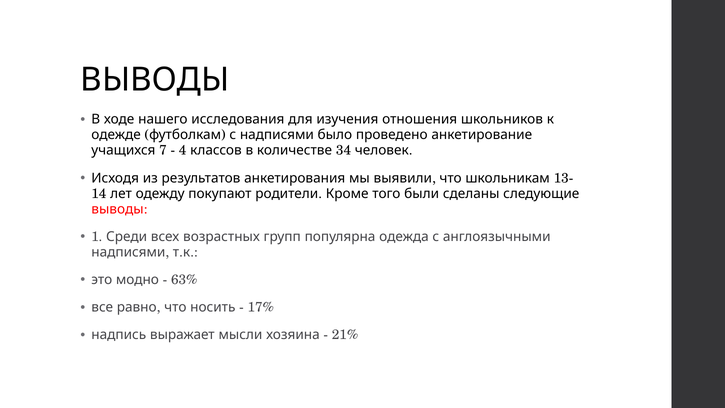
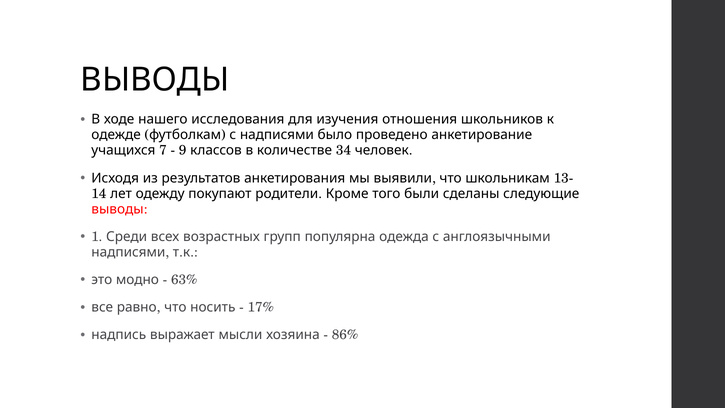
4: 4 -> 9 (183, 150)
21%: 21% -> 86% (345, 335)
